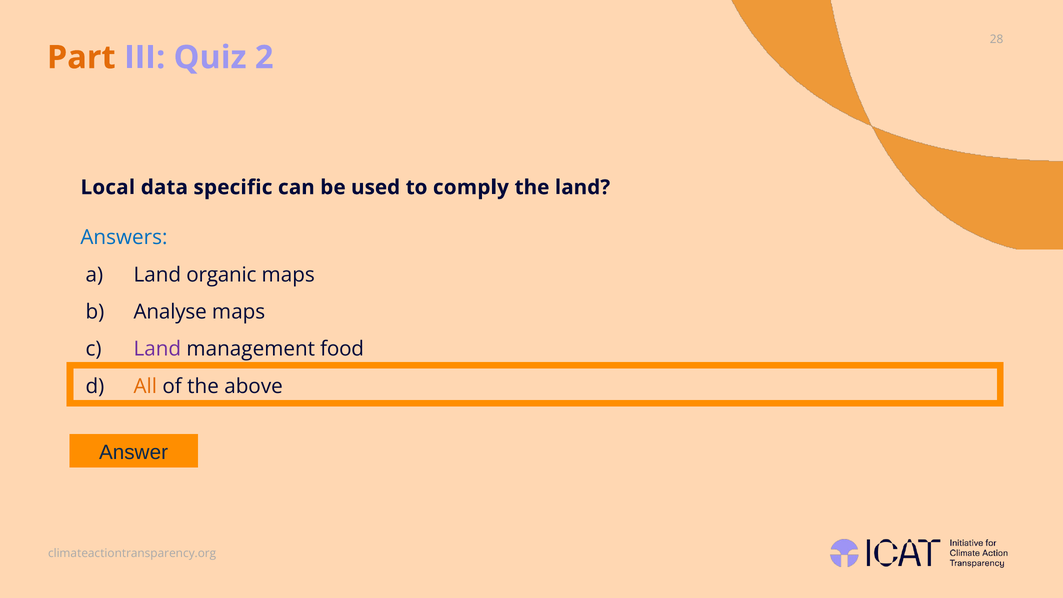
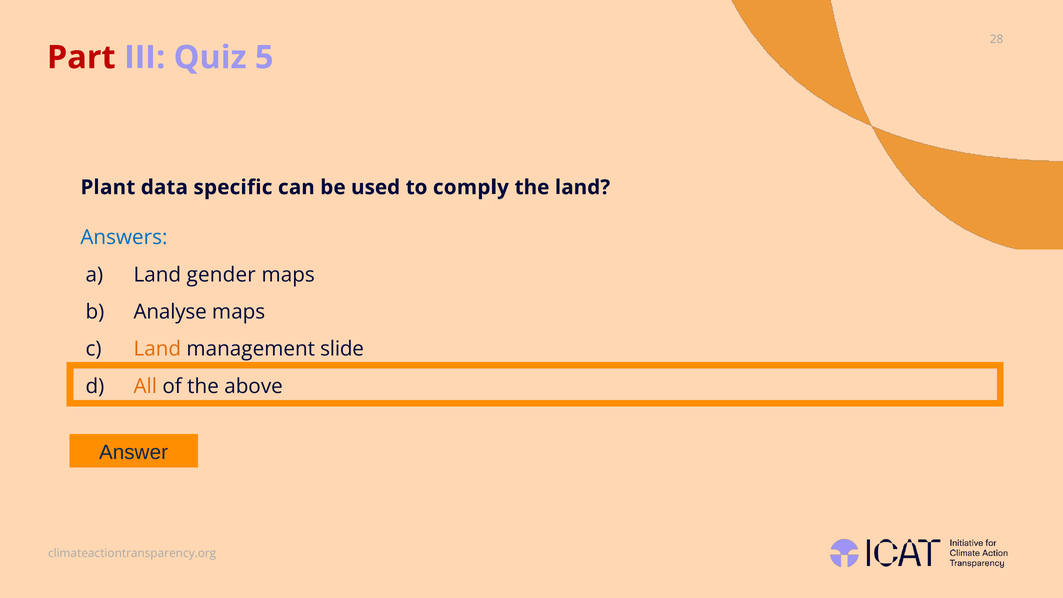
Part colour: orange -> red (81, 57)
2: 2 -> 5 (264, 57)
Local: Local -> Plant (108, 187)
organic: organic -> gender (221, 275)
Land colour: purple -> orange (157, 349)
food: food -> slide (342, 349)
